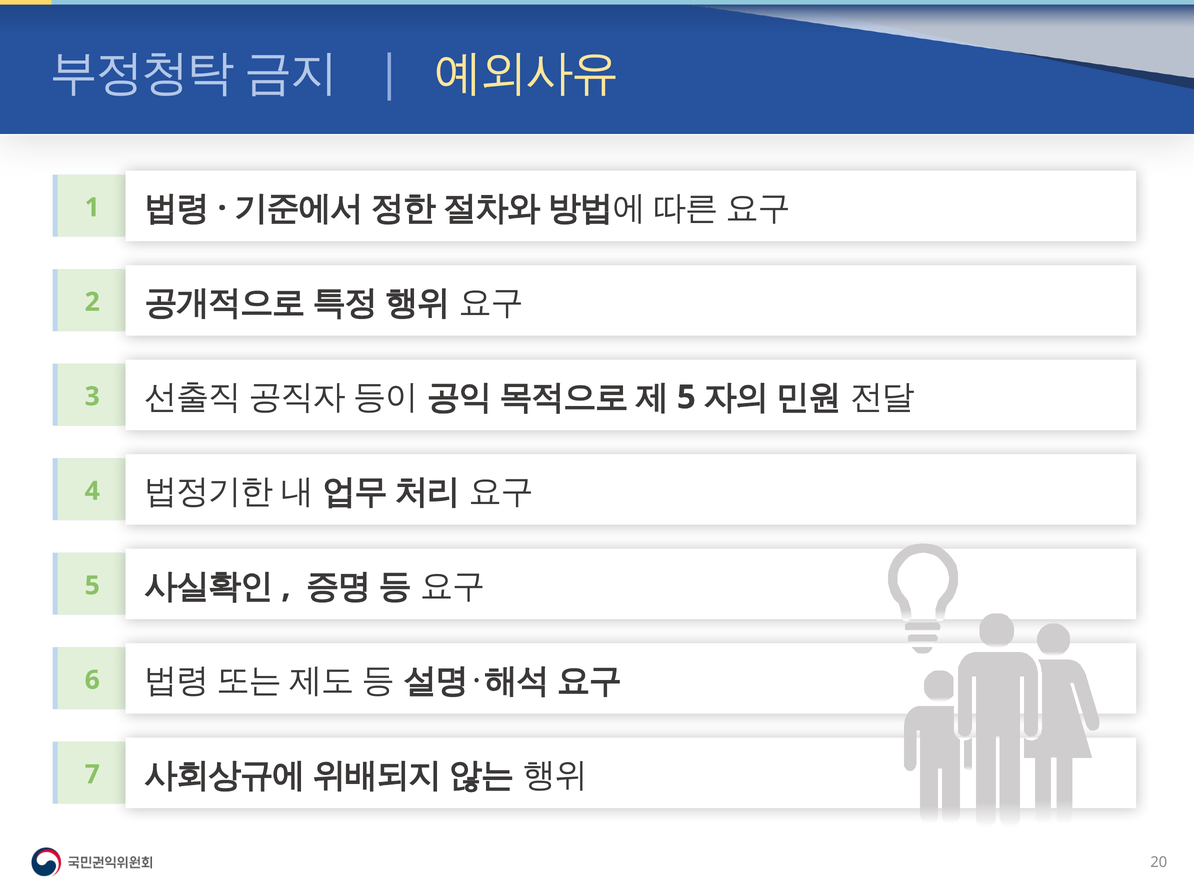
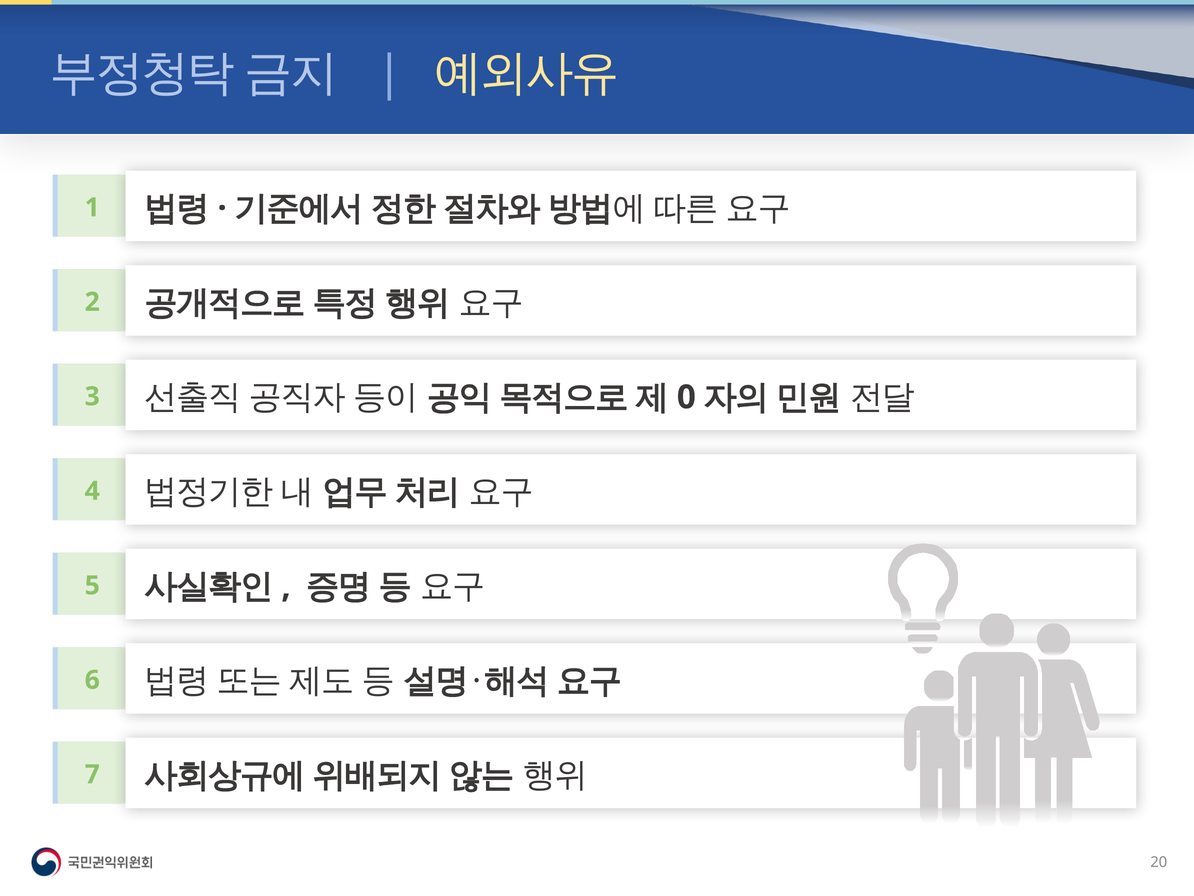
5: 5 -> 0 (686, 397)
